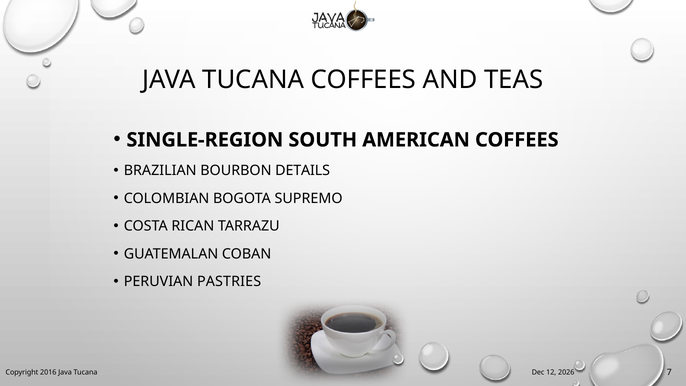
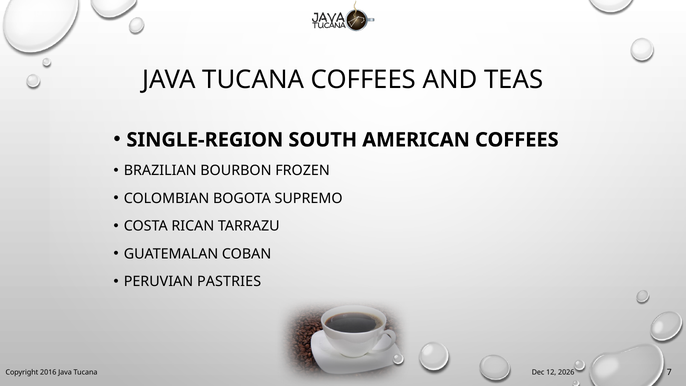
DETAILS: DETAILS -> FROZEN (303, 171)
